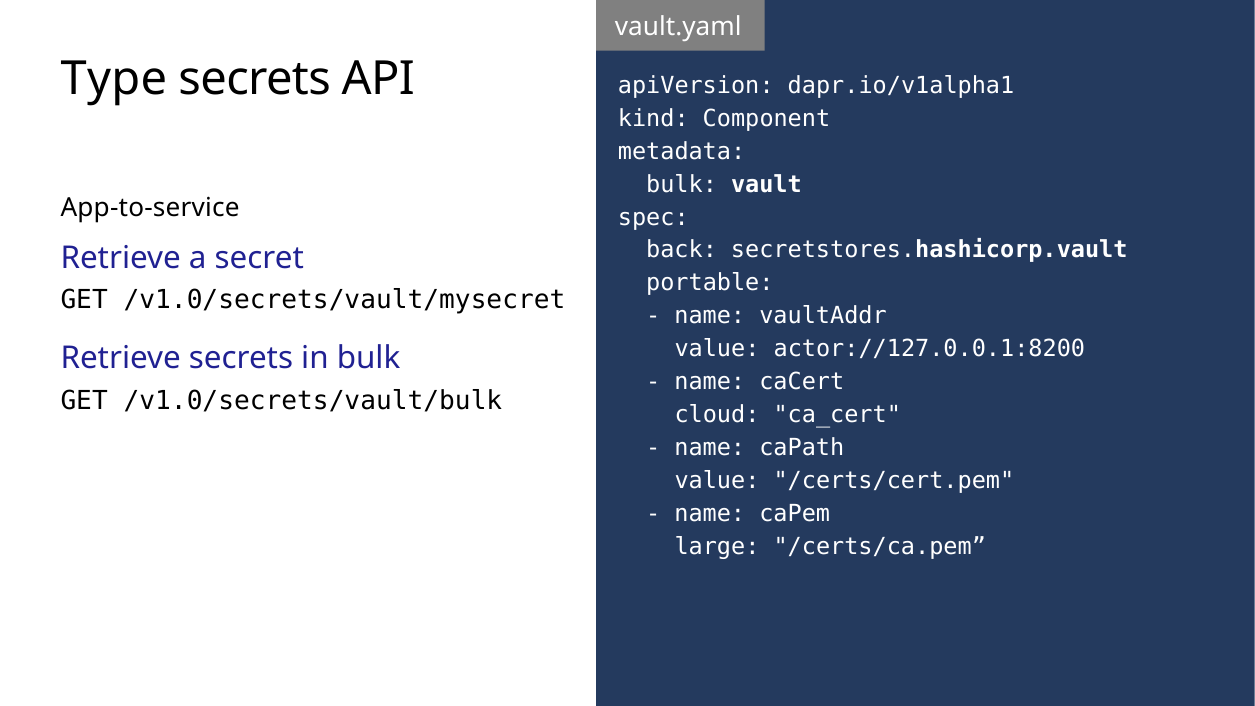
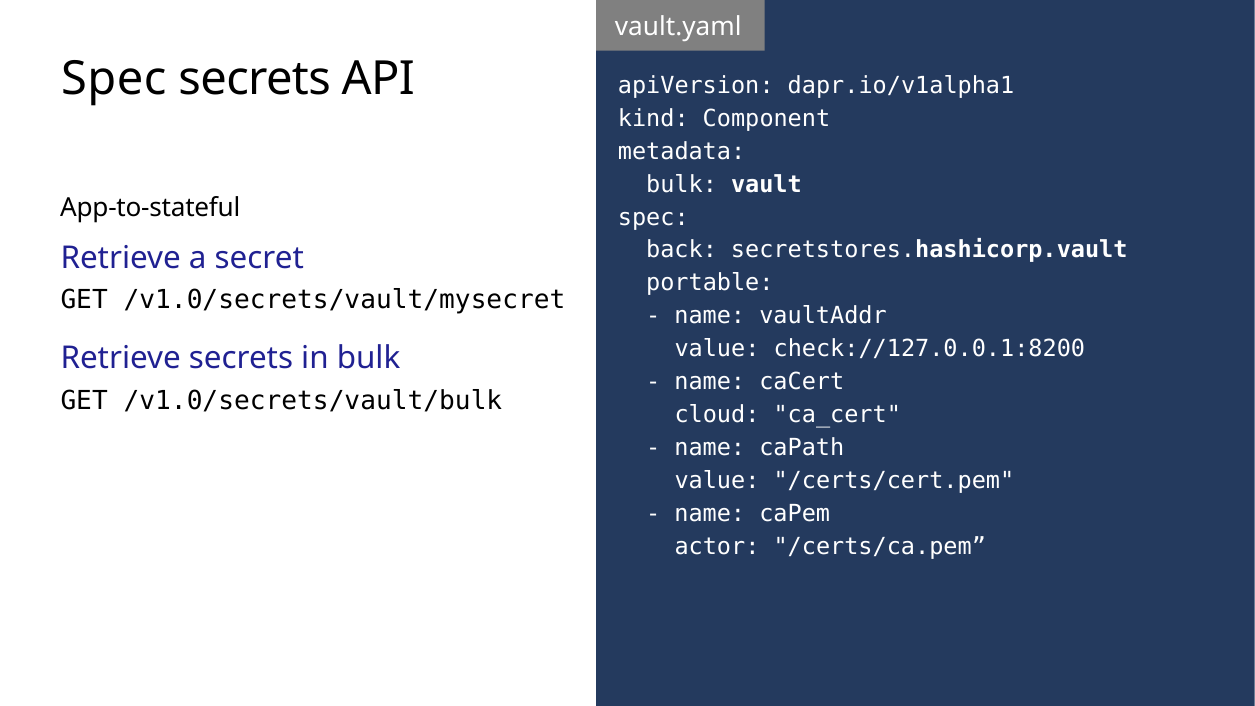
Type: Type -> Spec (114, 79)
App-to-service: App-to-service -> App-to-stateful (150, 207)
actor://127.0.0.1:8200: actor://127.0.0.1:8200 -> check://127.0.0.1:8200 (929, 349)
large: large -> actor (717, 547)
